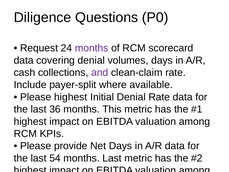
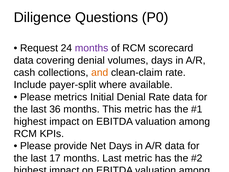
and colour: purple -> orange (100, 72)
Please highest: highest -> metrics (71, 97)
54: 54 -> 17 (55, 158)
